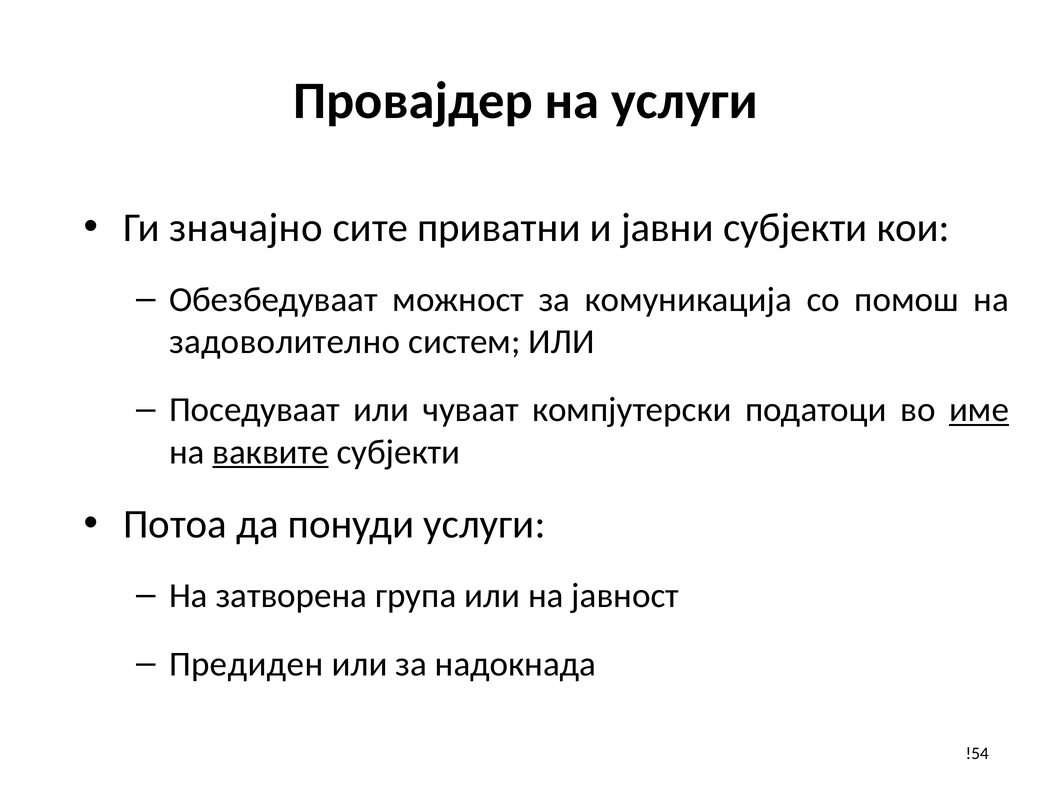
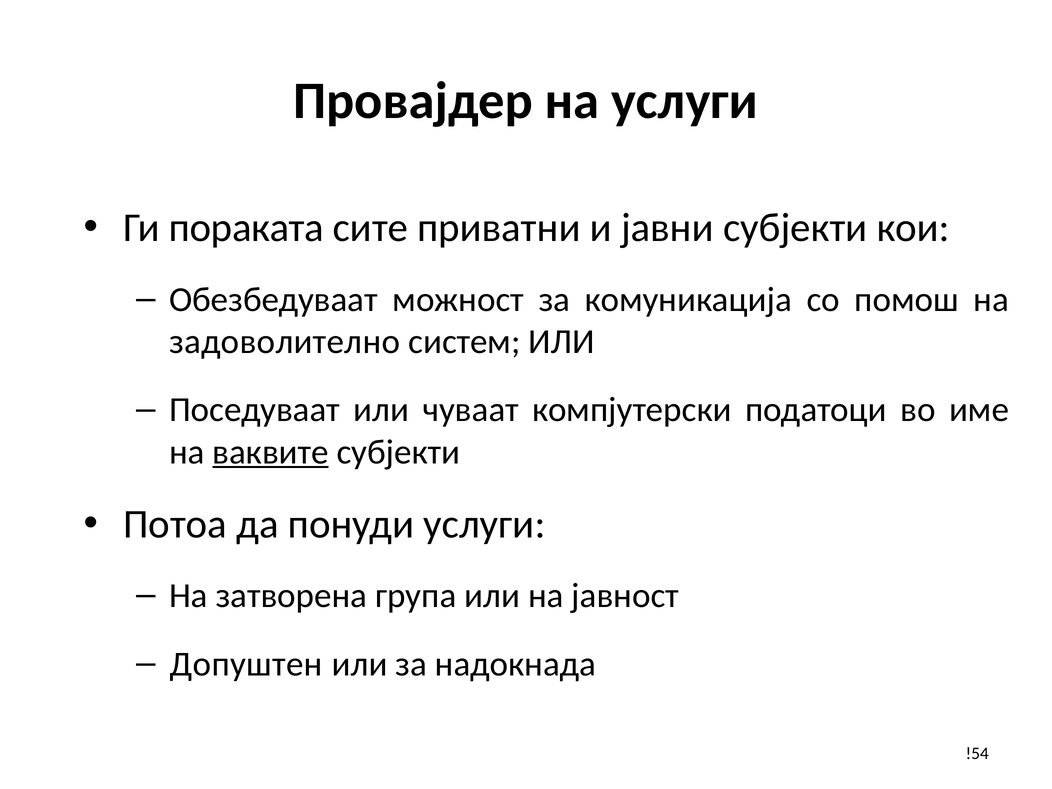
значајно: значајно -> пораката (246, 228)
име underline: present -> none (979, 410)
Предиден: Предиден -> Допуштен (246, 664)
